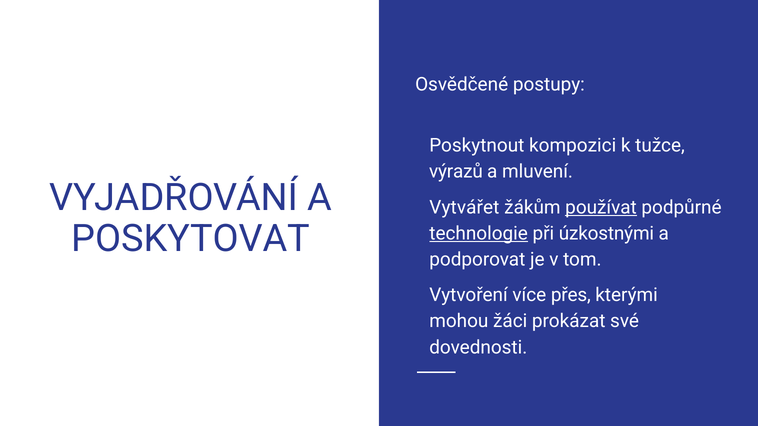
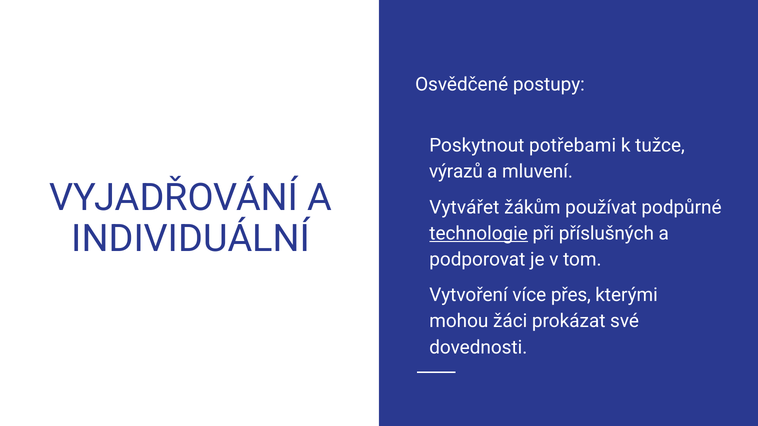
kompozici: kompozici -> potřebami (573, 146)
používat underline: present -> none (601, 207)
POSKYTOVAT: POSKYTOVAT -> INDIVIDUÁLNÍ (191, 239)
úzkostnými: úzkostnými -> příslušných (606, 234)
